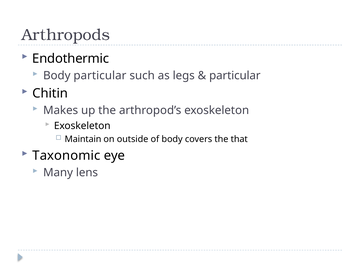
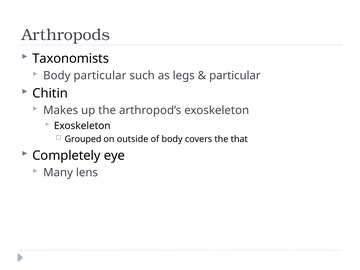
Endothermic: Endothermic -> Taxonomists (71, 58)
Maintain: Maintain -> Grouped (83, 139)
Taxonomic: Taxonomic -> Completely (66, 156)
